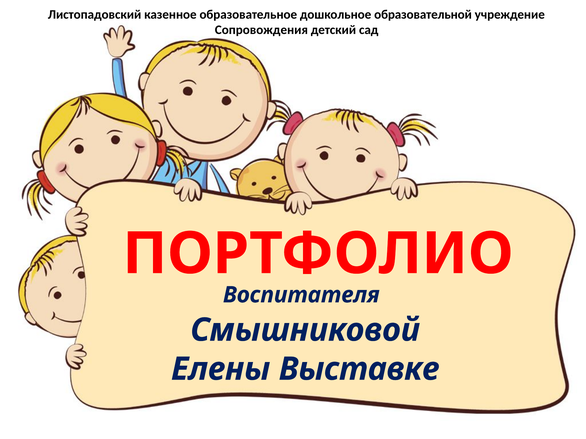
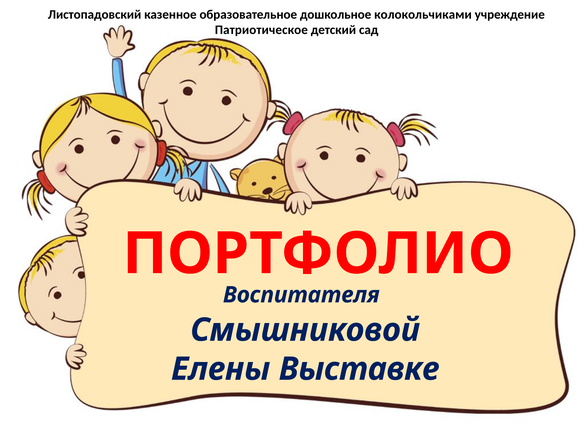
образовательной: образовательной -> колокольчиками (423, 14)
Сопровождения: Сопровождения -> Патриотическое (261, 30)
